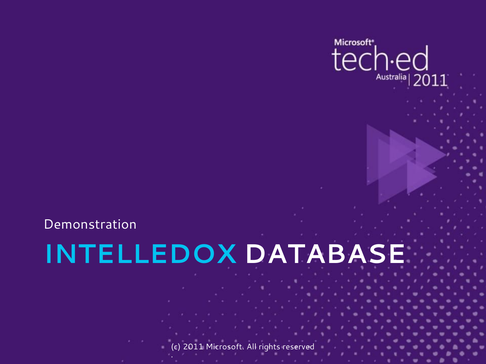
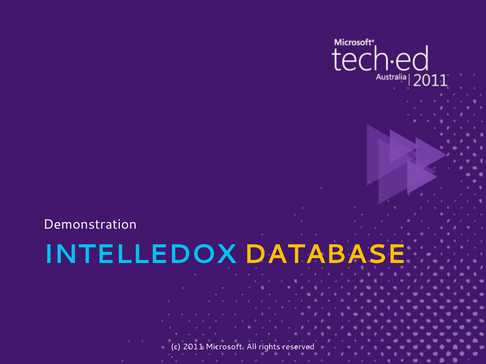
DATABASE colour: white -> yellow (325, 255)
